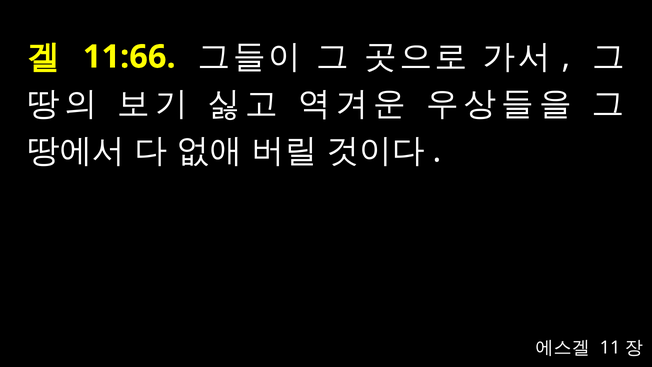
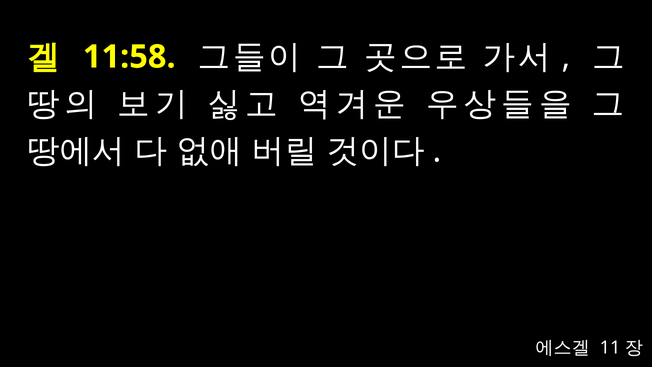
11:66: 11:66 -> 11:58 (129, 57)
